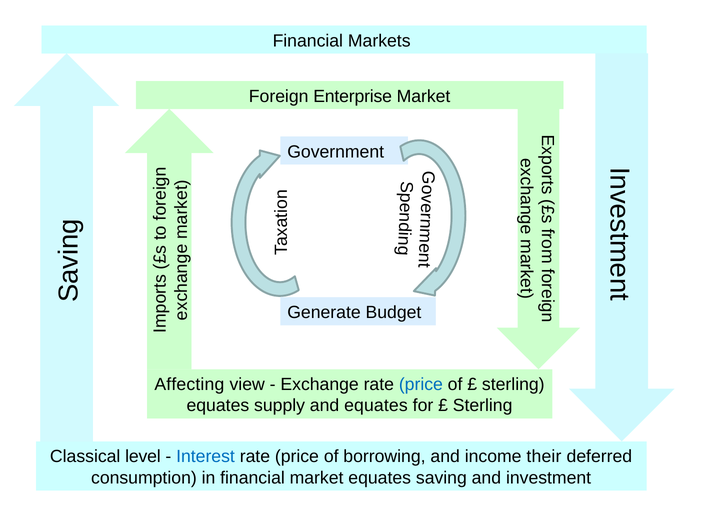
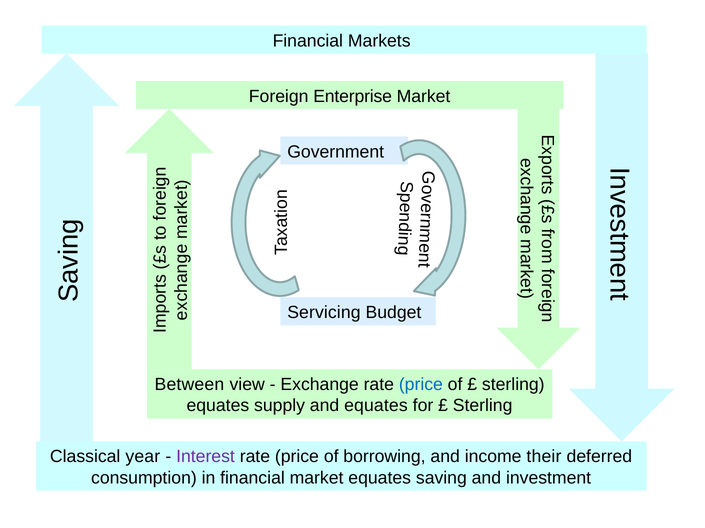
Generate: Generate -> Servicing (324, 313)
Affecting: Affecting -> Between (189, 385)
level: level -> year (143, 457)
Interest colour: blue -> purple (206, 457)
